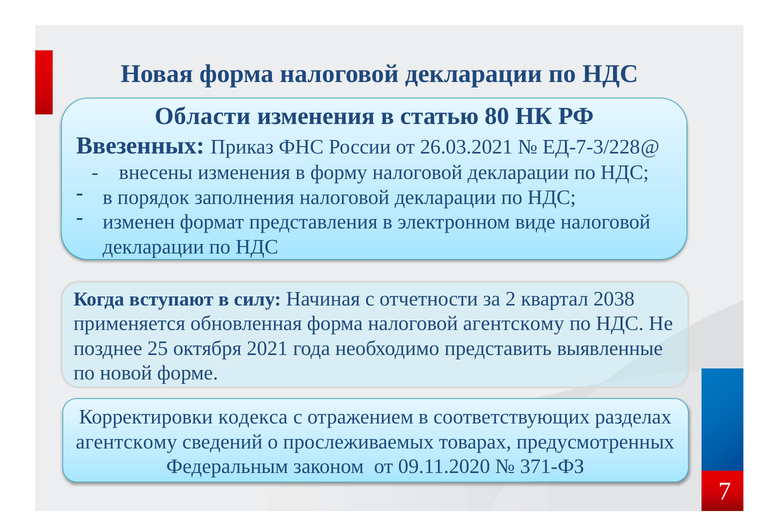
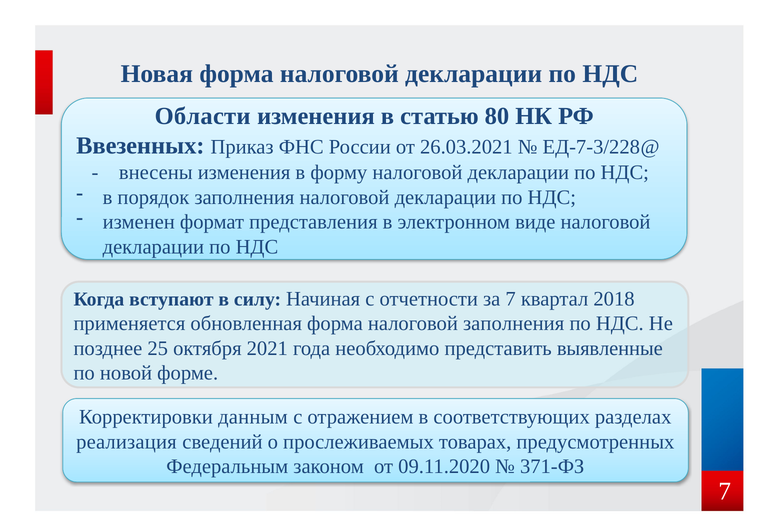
за 2: 2 -> 7 (511, 299)
2038: 2038 -> 2018 (614, 299)
налоговой агентскому: агентскому -> заполнения (514, 323)
кодекса: кодекса -> данным (253, 417)
агентскому: агентскому -> реализация (126, 441)
